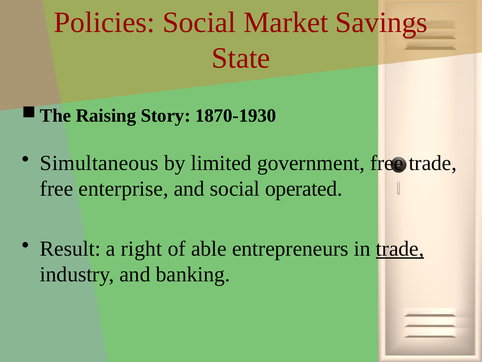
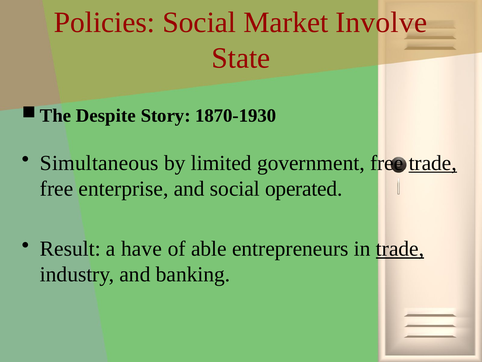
Savings: Savings -> Involve (381, 23)
Raising: Raising -> Despite (106, 115)
trade underline: none -> present (433, 163)
right: right -> have (142, 248)
